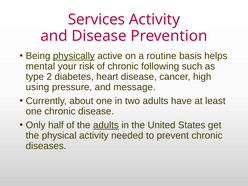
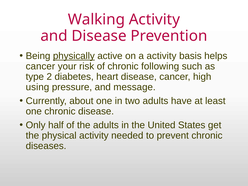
Services: Services -> Walking (96, 20)
a routine: routine -> activity (162, 56)
mental: mental -> cancer (40, 66)
adults underline: present -> none (106, 125)
